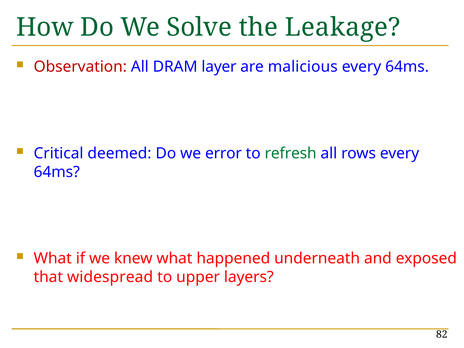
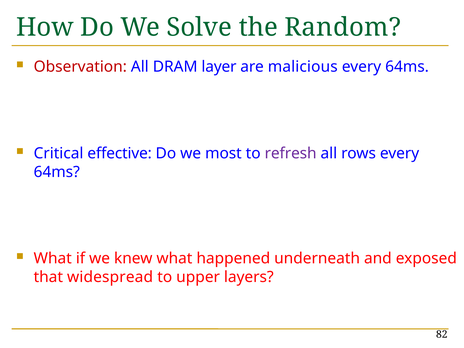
Leakage: Leakage -> Random (343, 27)
deemed: deemed -> effective (120, 153)
error: error -> most (223, 153)
refresh colour: green -> purple (291, 153)
